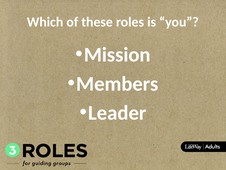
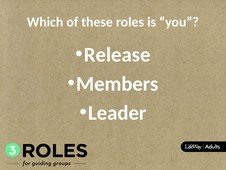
Mission: Mission -> Release (117, 55)
